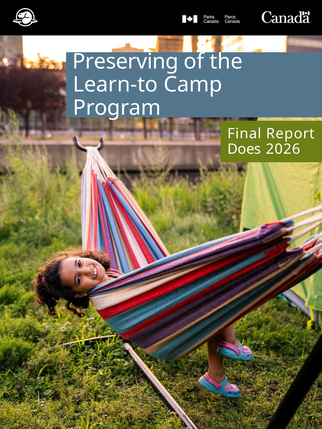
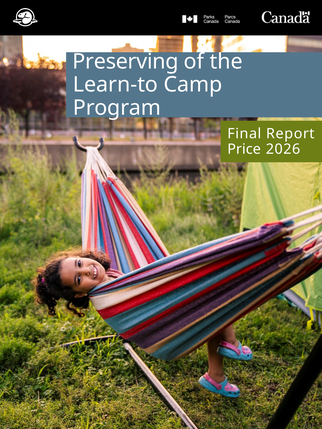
Does: Does -> Price (244, 149)
